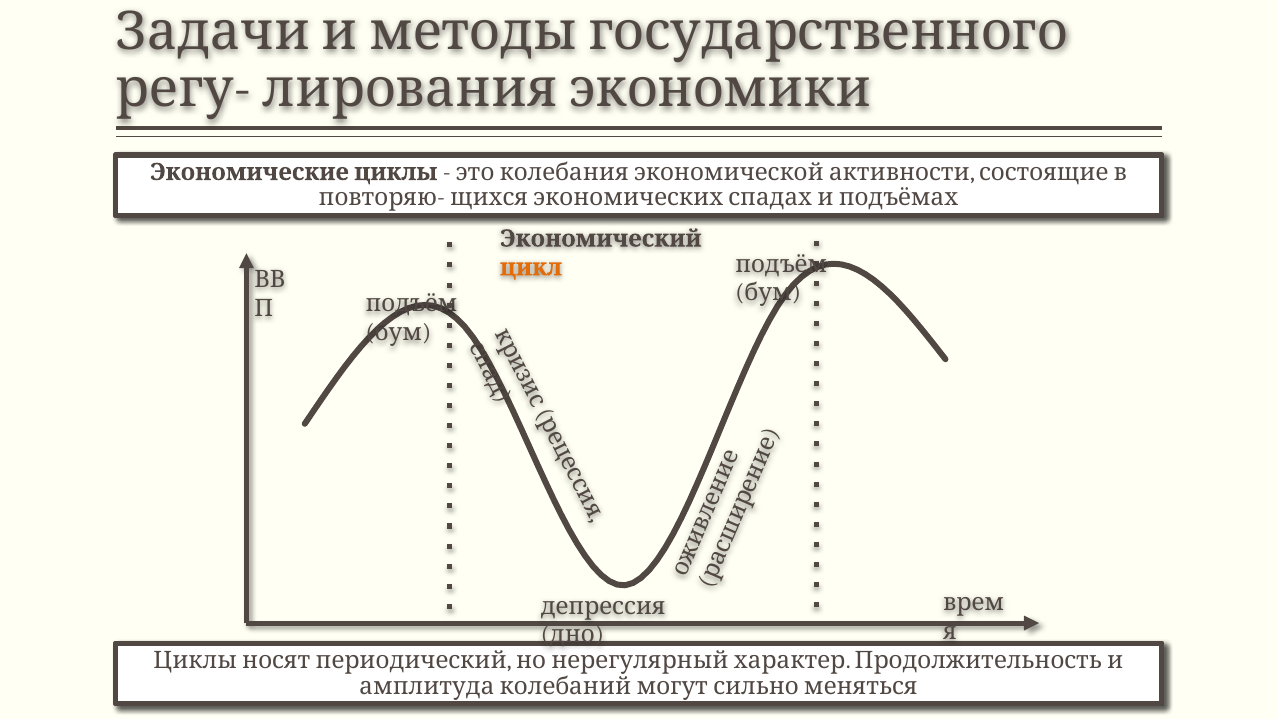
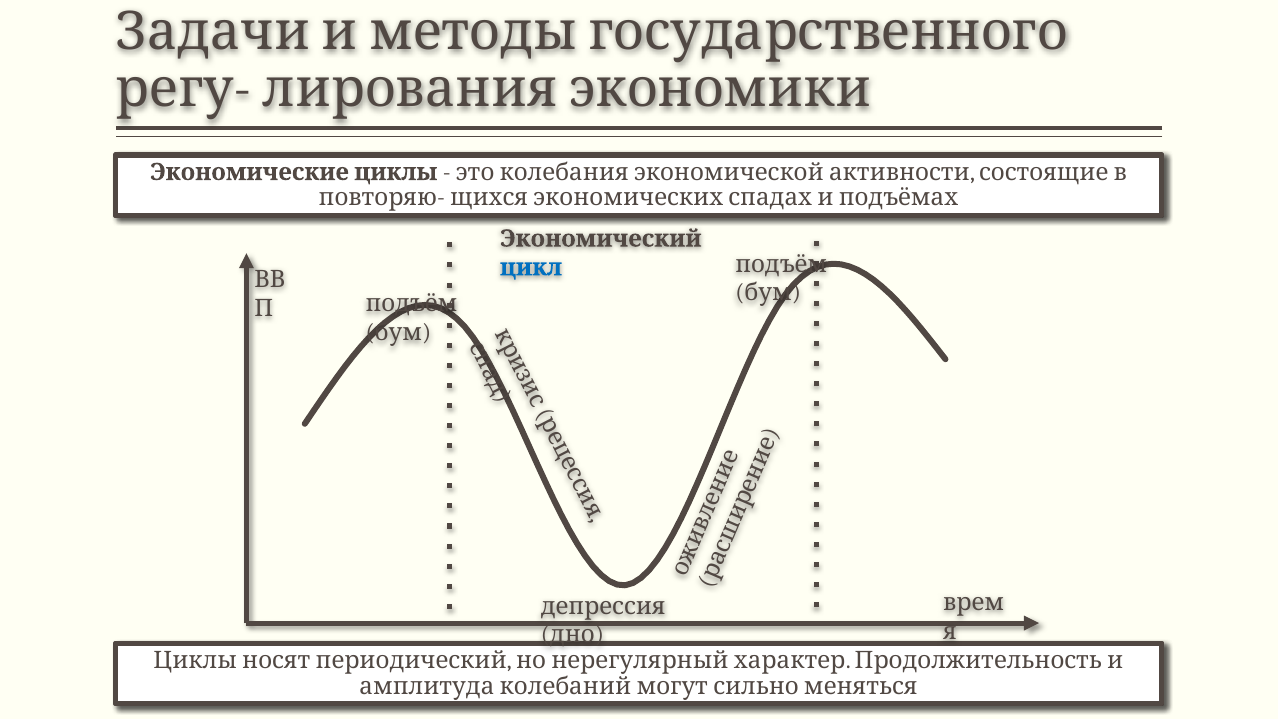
цикл colour: orange -> blue (531, 267)
